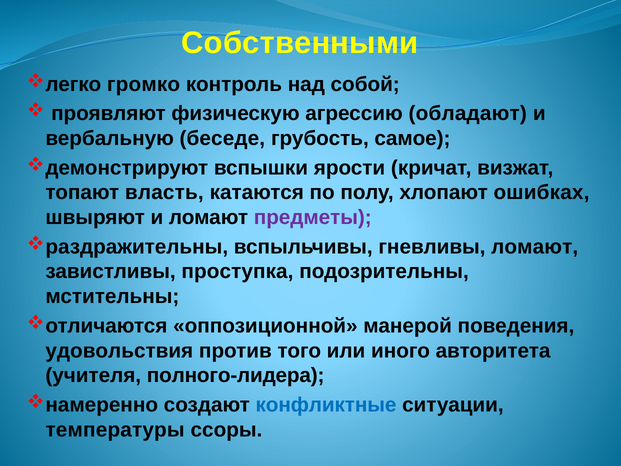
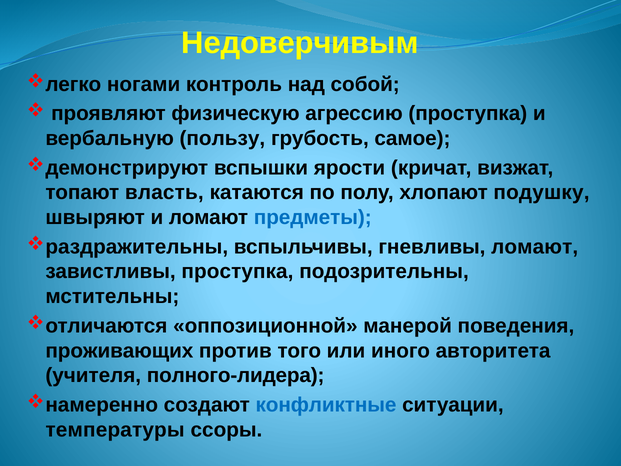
Собственными: Собственными -> Недоверчивым (300, 43)
громко: громко -> ногами (144, 84)
агрессию обладают: обладают -> проступка (468, 114)
беседе: беседе -> пользу (222, 138)
ошибках: ошибках -> подушку (541, 193)
предметы colour: purple -> blue (313, 217)
удовольствия: удовольствия -> проживающих (119, 351)
